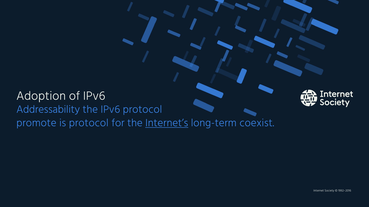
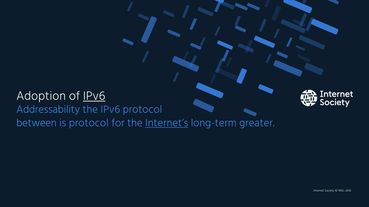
IPv6 underline: none -> present (94, 96)
promote: promote -> between (36, 123)
coexist: coexist -> greater (257, 123)
